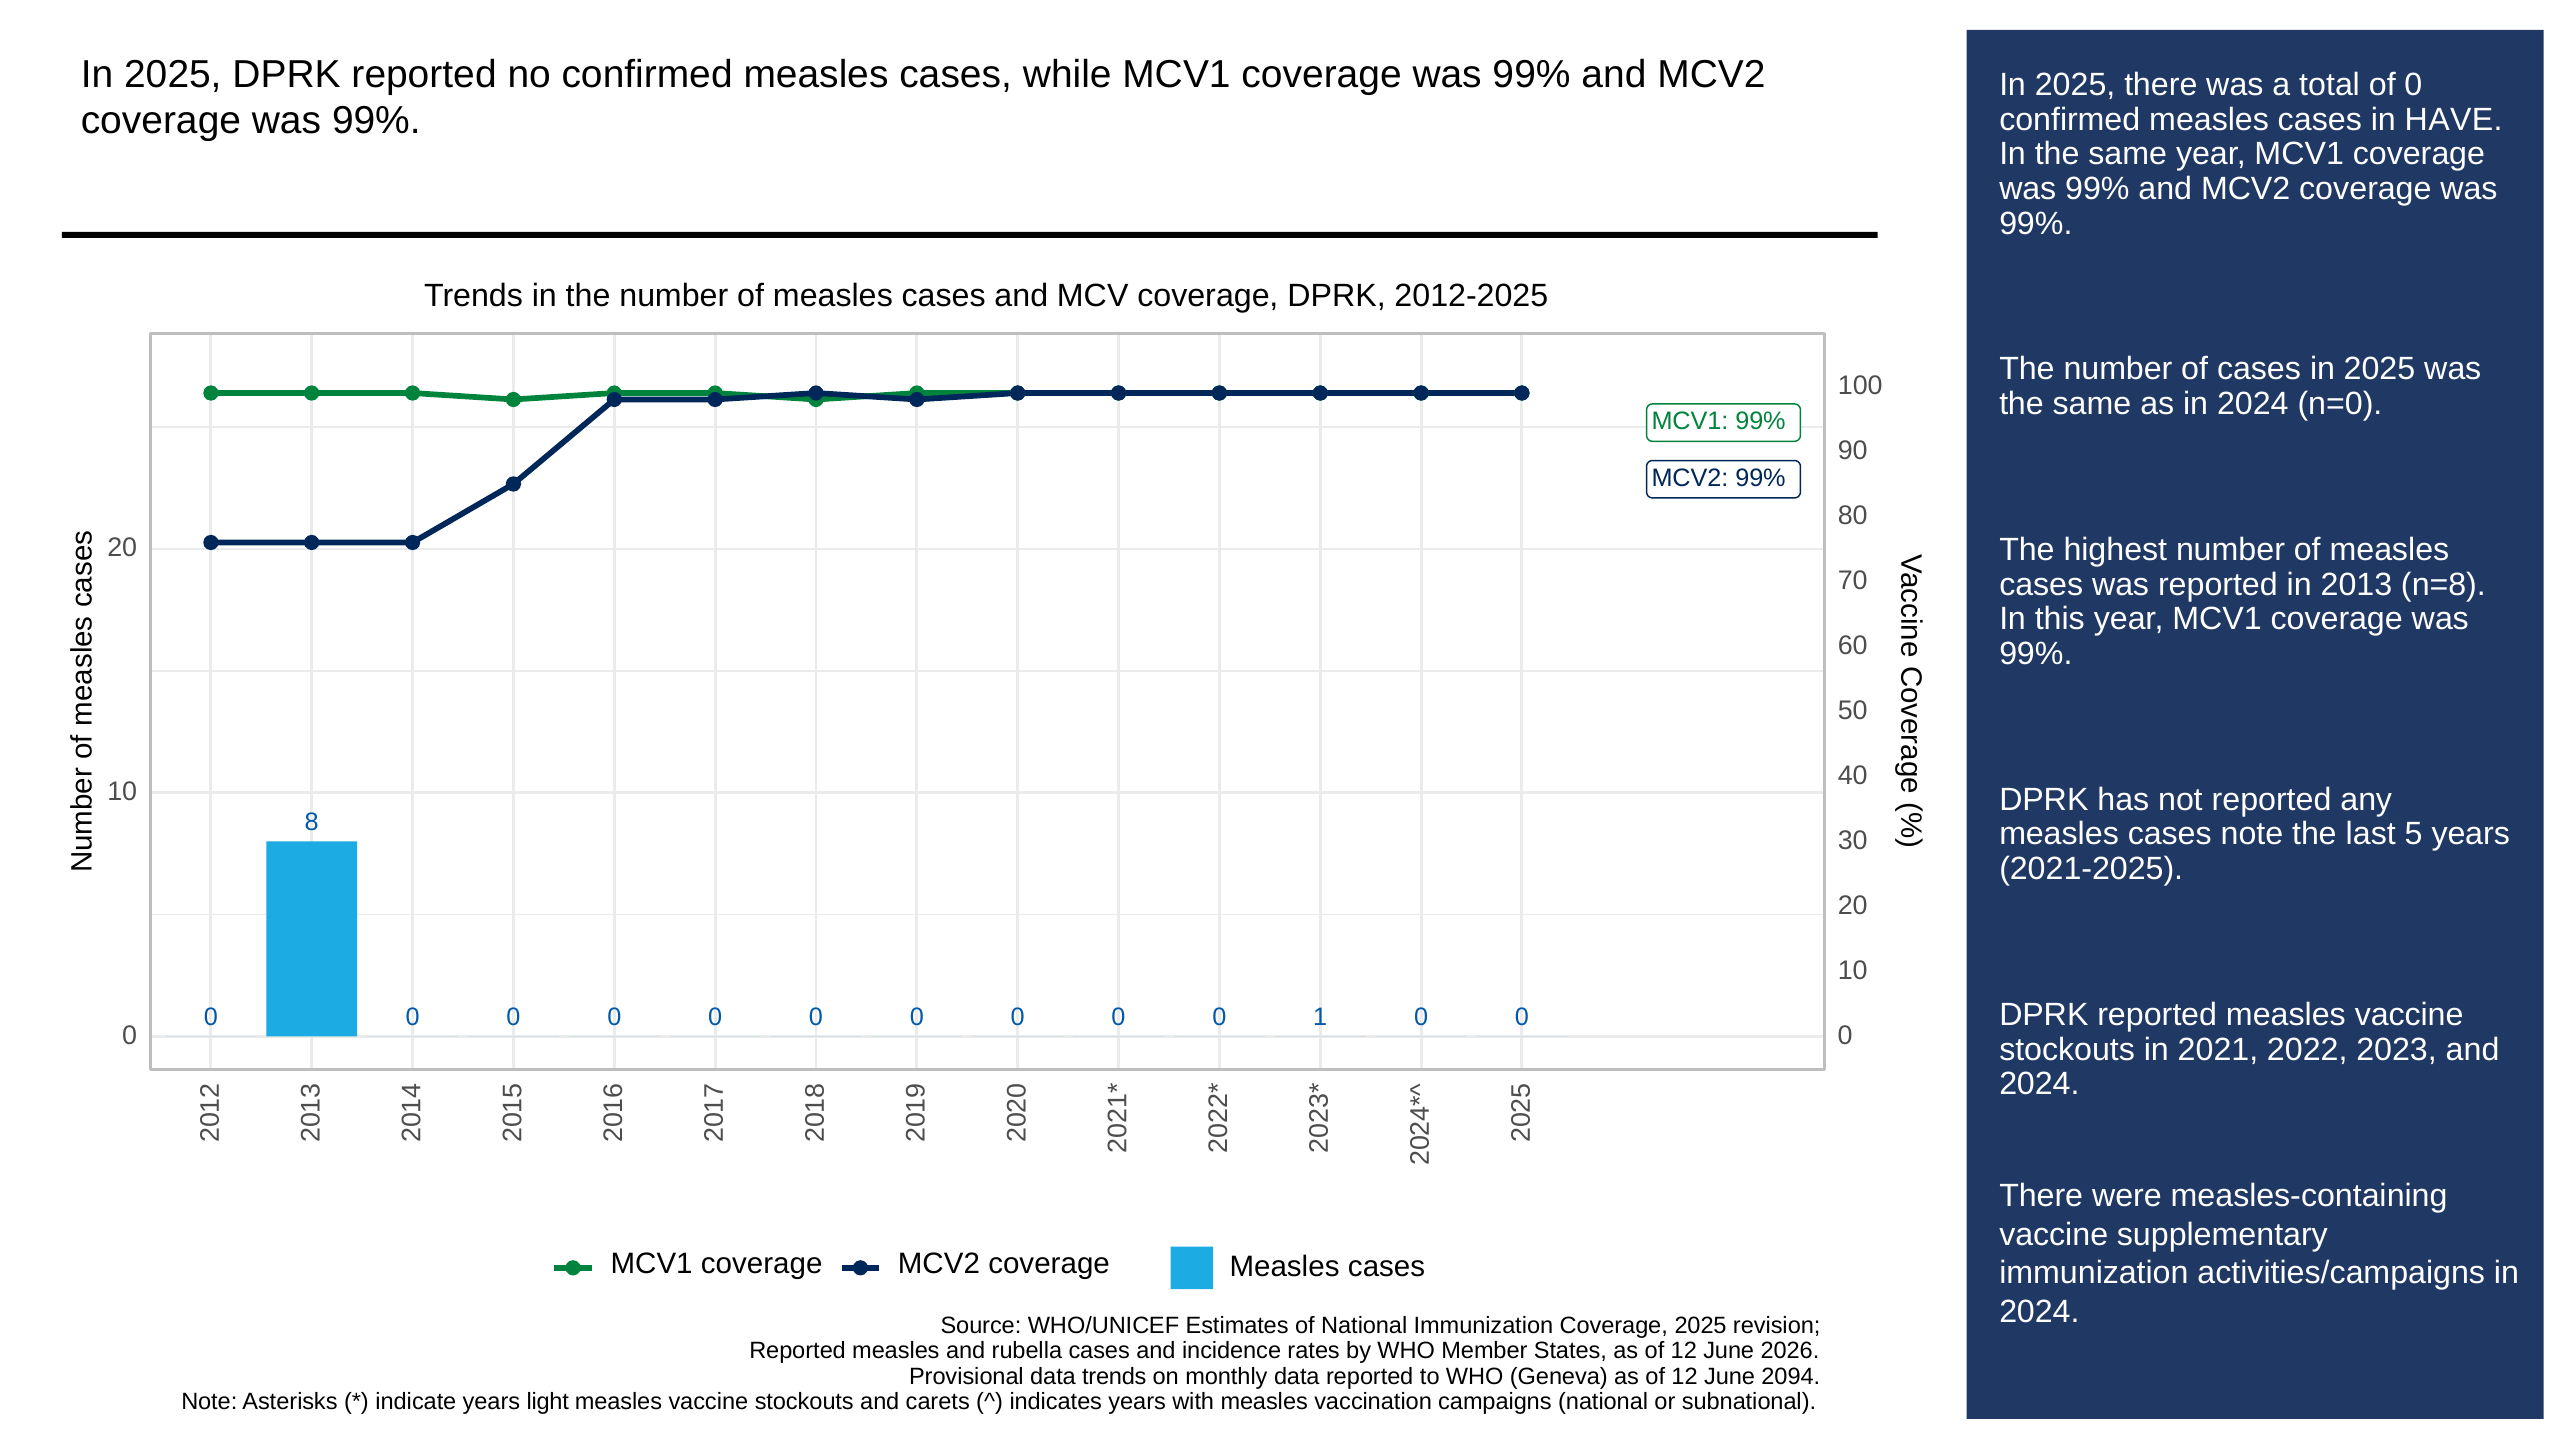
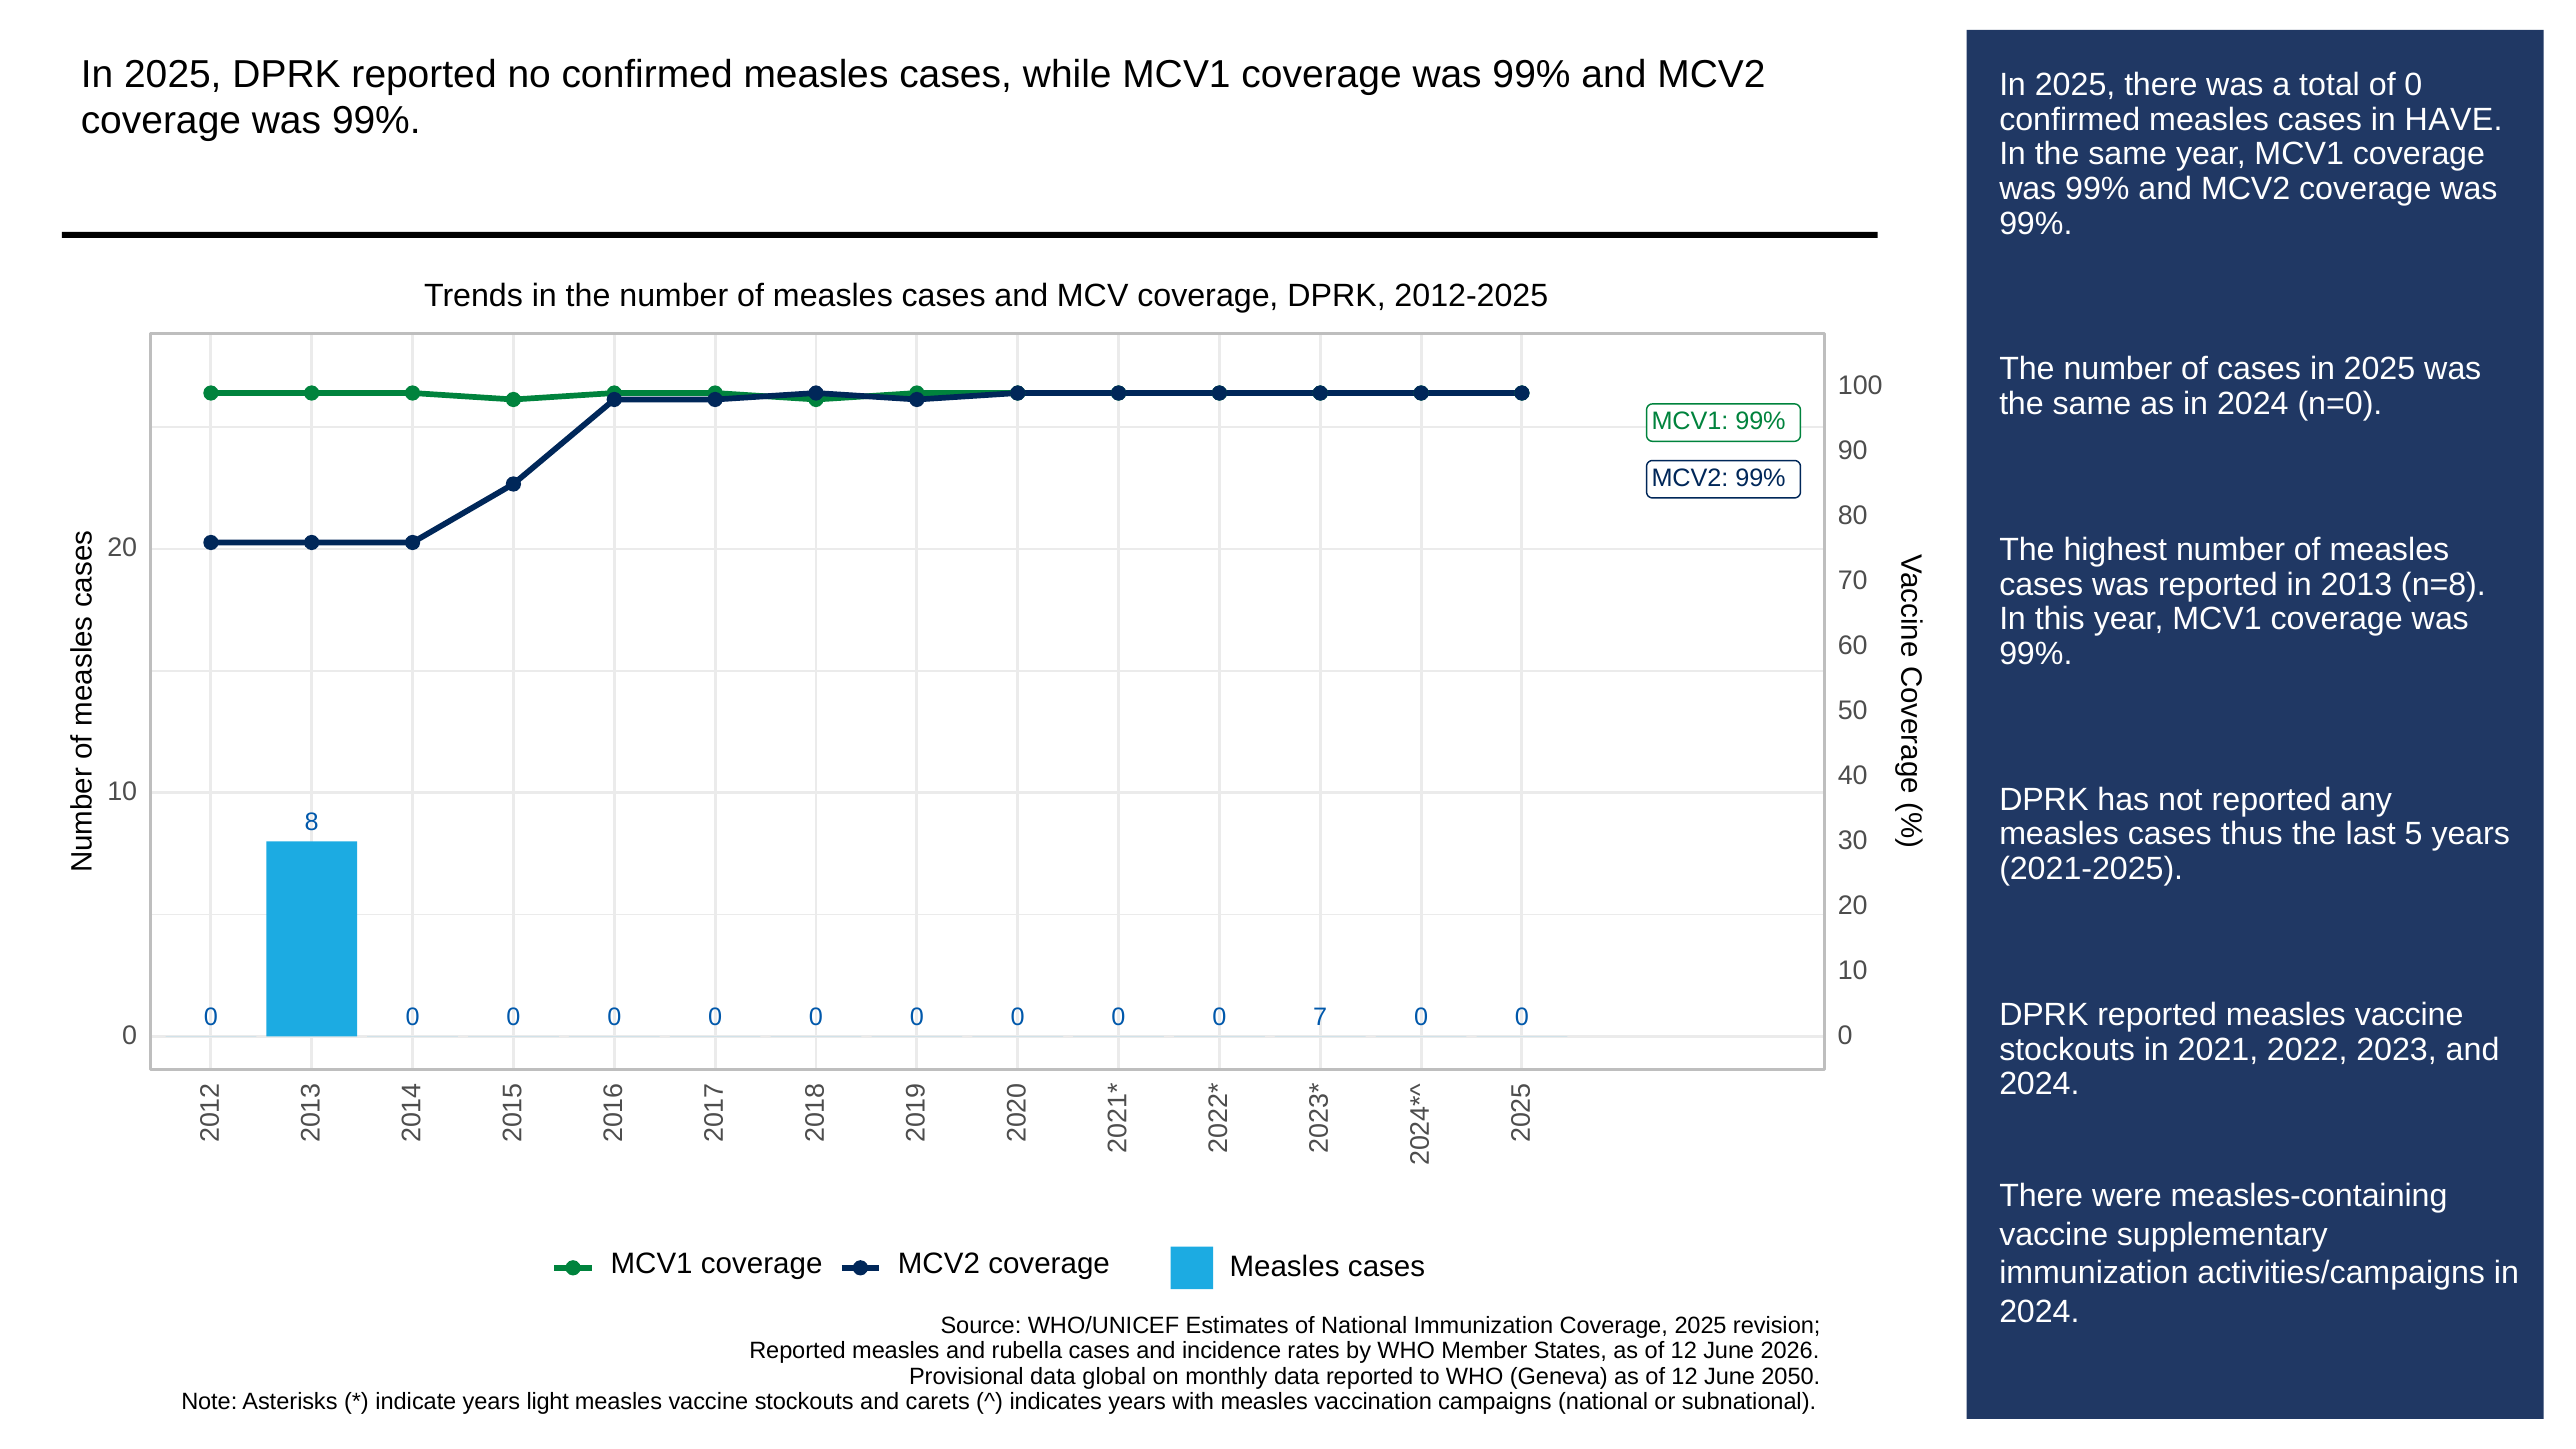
cases note: note -> thus (2252, 834)
0 0 1: 1 -> 7 (1320, 1017)
data trends: trends -> global (1114, 1376)
2094: 2094 -> 2050 (1791, 1376)
